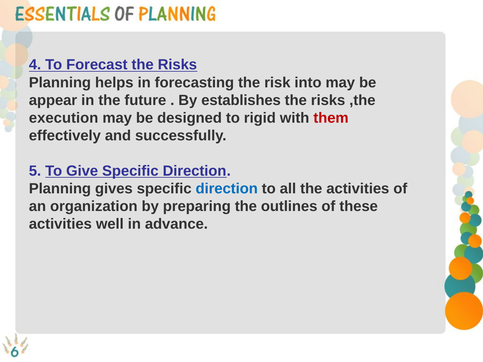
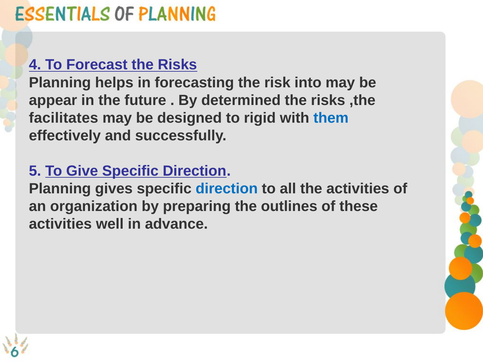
establishes: establishes -> determined (241, 100)
execution: execution -> facilitates (64, 118)
them colour: red -> blue (331, 118)
